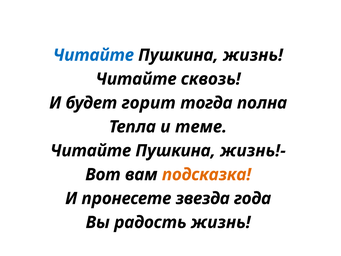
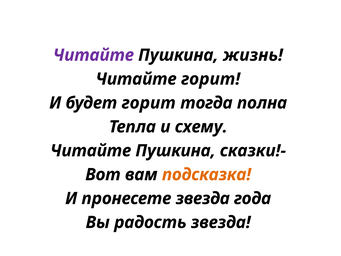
Читайте colour: blue -> purple (93, 55)
Читайте сквозь: сквозь -> горит (211, 79)
теме: теме -> схему (201, 127)
жизнь!-: жизнь!- -> сказки!- (253, 151)
радость жизнь: жизнь -> звезда (221, 222)
